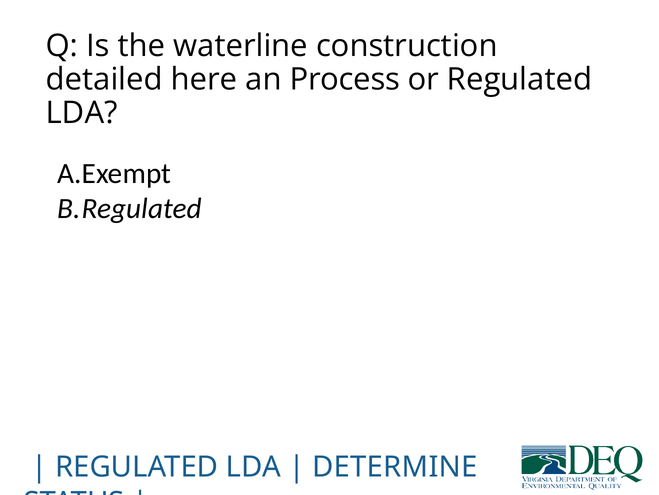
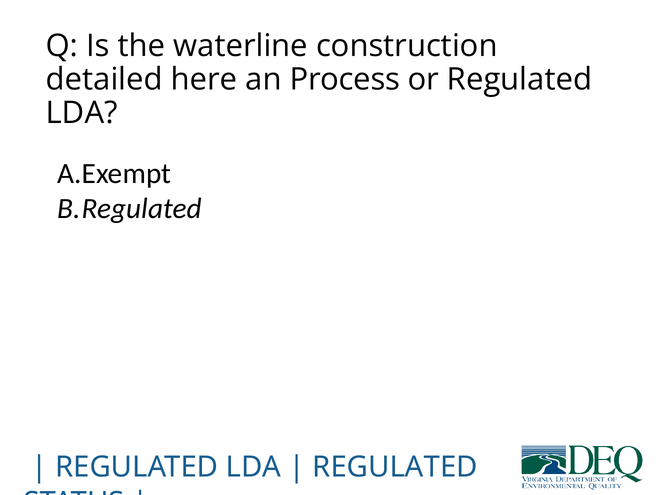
DETERMINE: DETERMINE -> REGULATED (395, 467)
